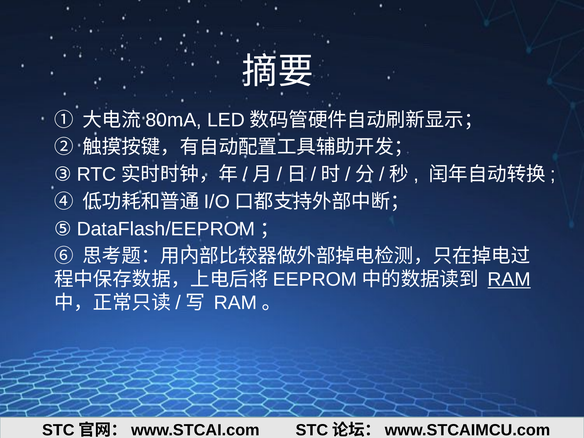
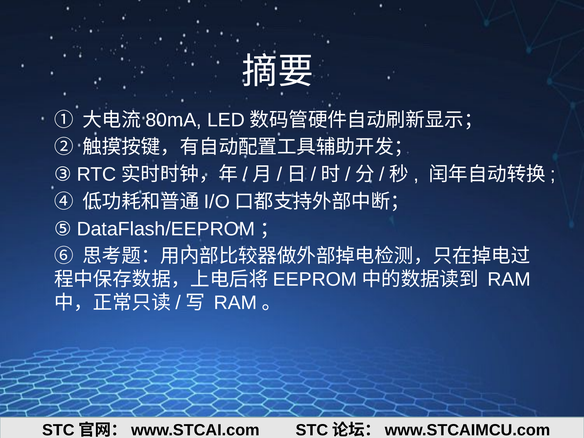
RAM underline: present -> none (509, 280)
